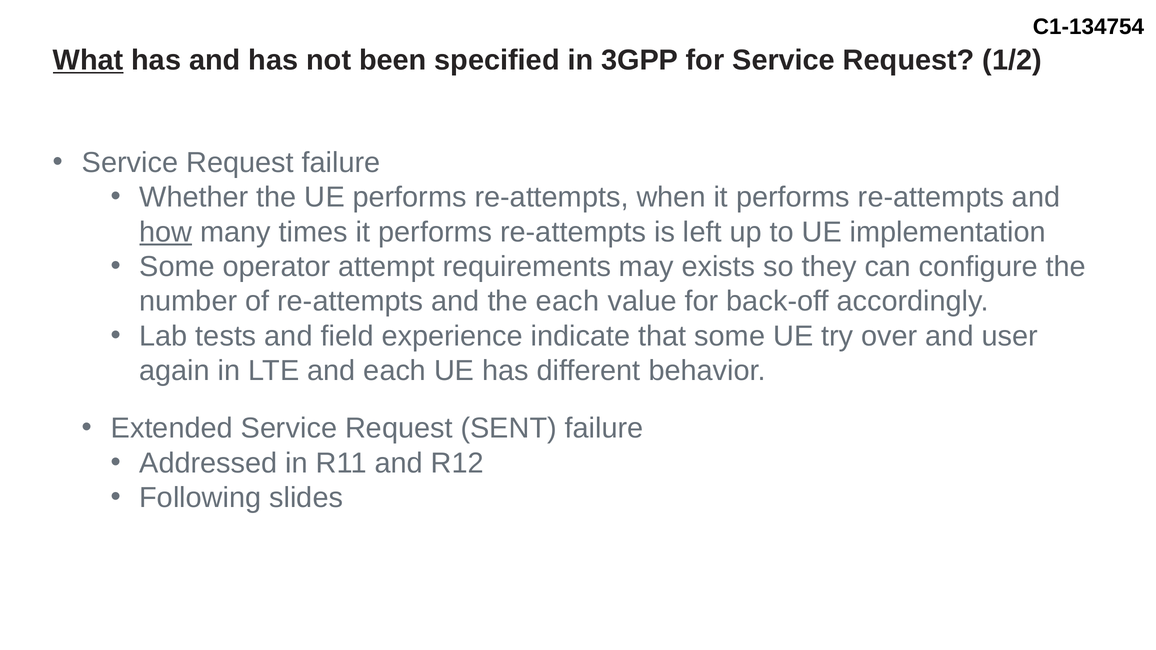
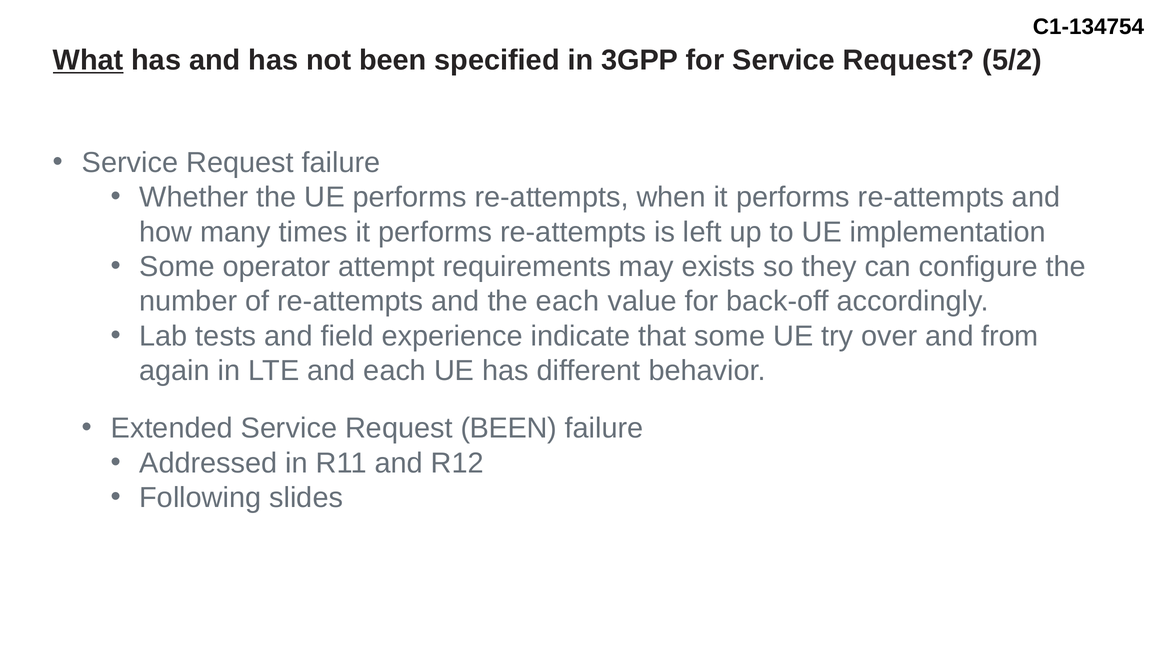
1/2: 1/2 -> 5/2 (1012, 60)
how underline: present -> none (166, 232)
user: user -> from (1010, 336)
Request SENT: SENT -> BEEN (509, 429)
